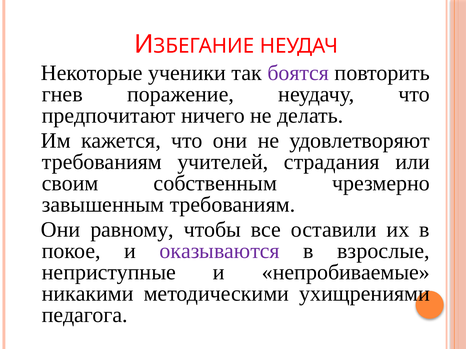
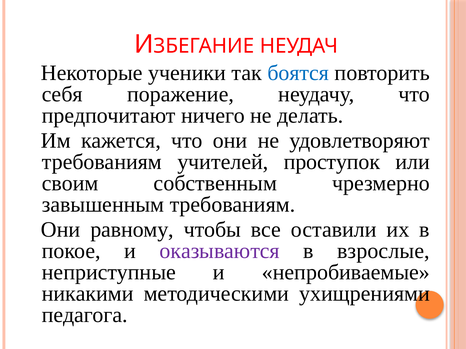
боятся colour: purple -> blue (298, 73)
гнев: гнев -> себя (62, 95)
страдания: страдания -> проступок (332, 162)
